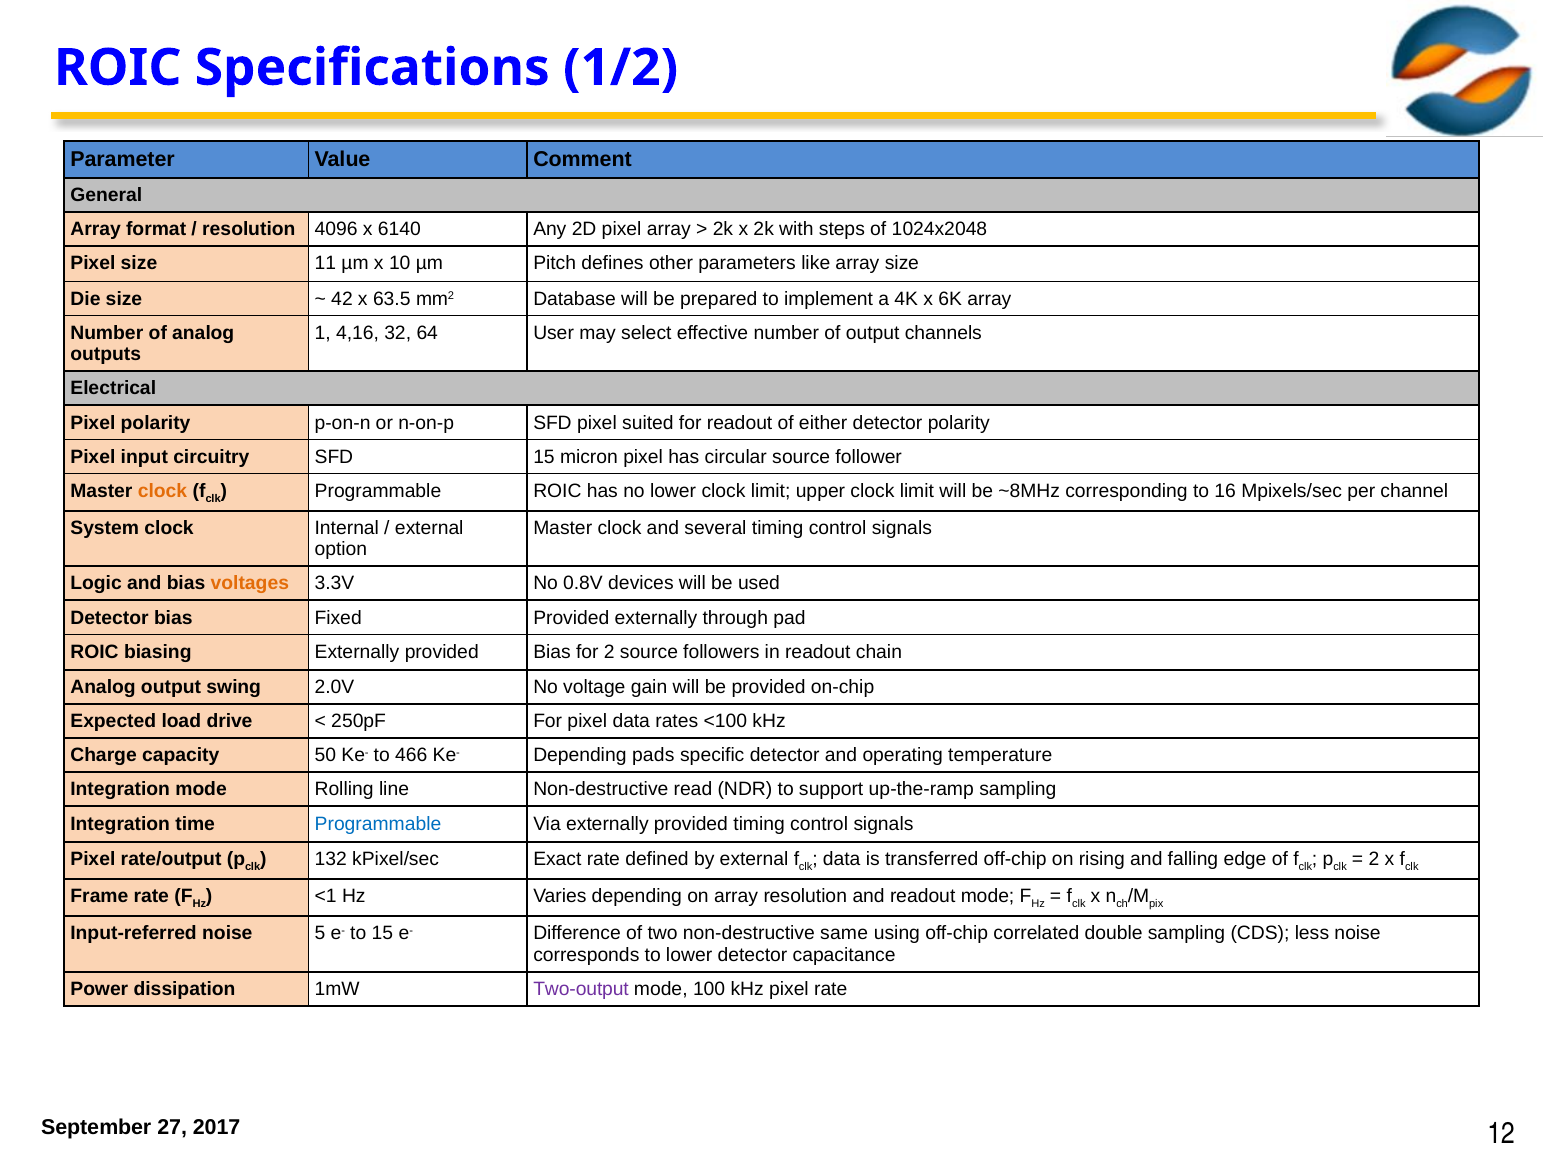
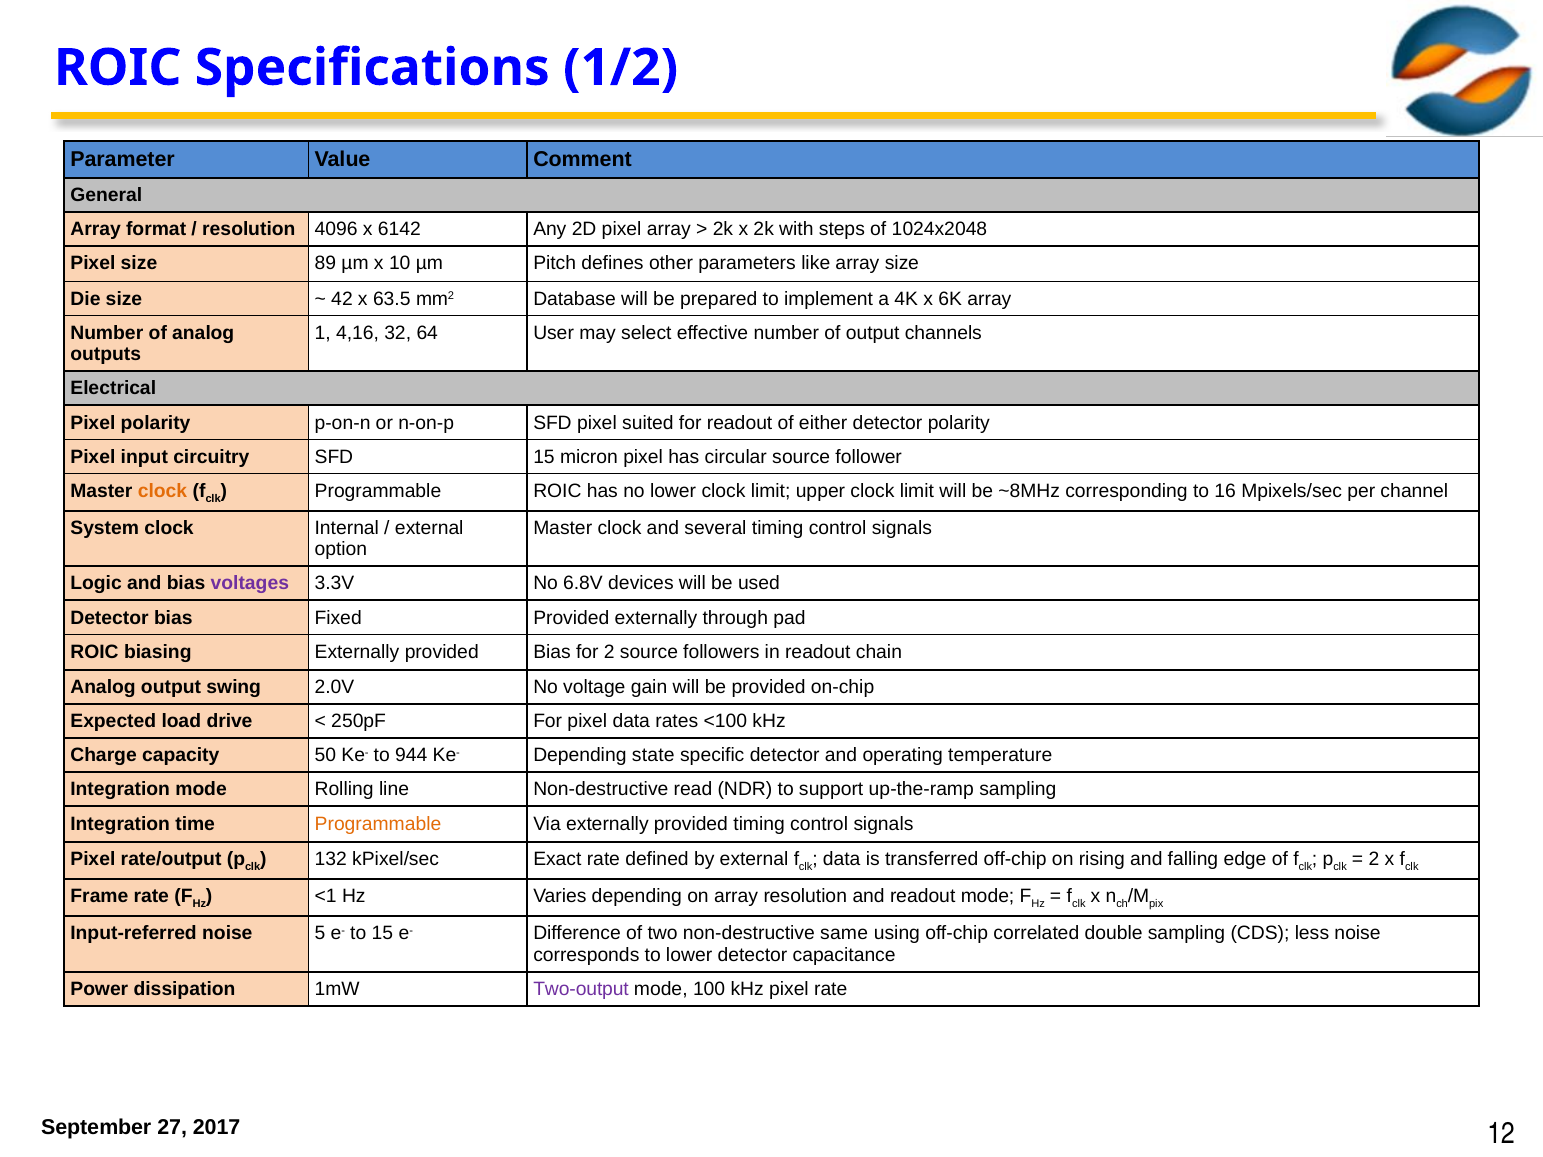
6140: 6140 -> 6142 (399, 229)
11: 11 -> 89 (325, 263)
voltages colour: orange -> purple (250, 584)
0.8V: 0.8V -> 6.8V (583, 584)
466: 466 -> 944 (411, 756)
pads: pads -> state (653, 756)
Programmable colour: blue -> orange (378, 824)
